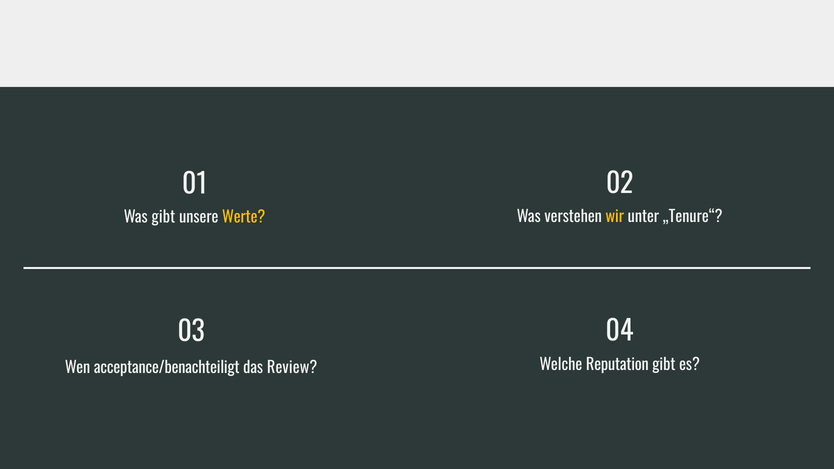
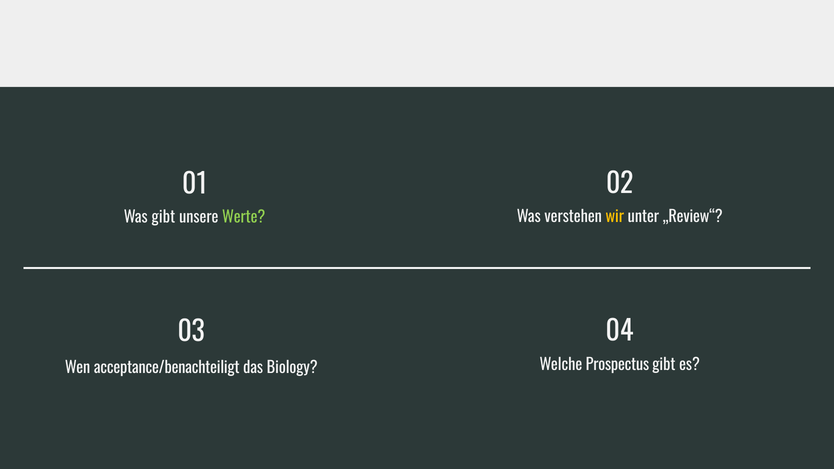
„Tenure“: „Tenure“ -> „Review“ (693, 217)
Werte colour: yellow -> light green (244, 217)
Reputation: Reputation -> Prospectus (617, 365)
Review: Review -> Biology (292, 368)
